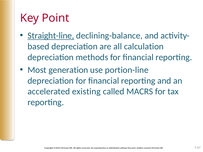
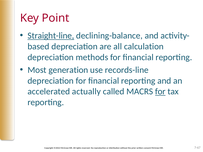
portion-line: portion-line -> records-line (127, 70)
existing: existing -> actually (86, 92)
for underline: none -> present (160, 92)
